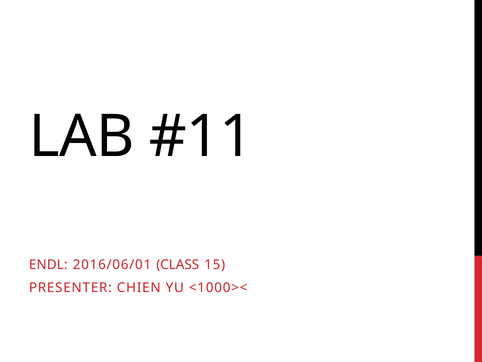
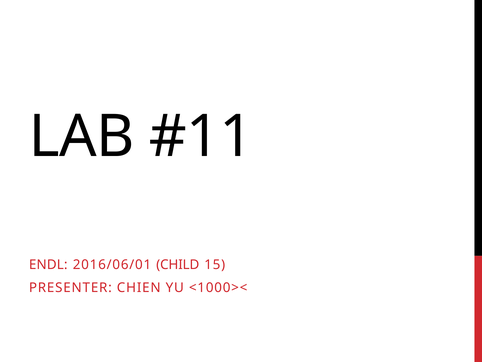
CLASS: CLASS -> CHILD (178, 264)
